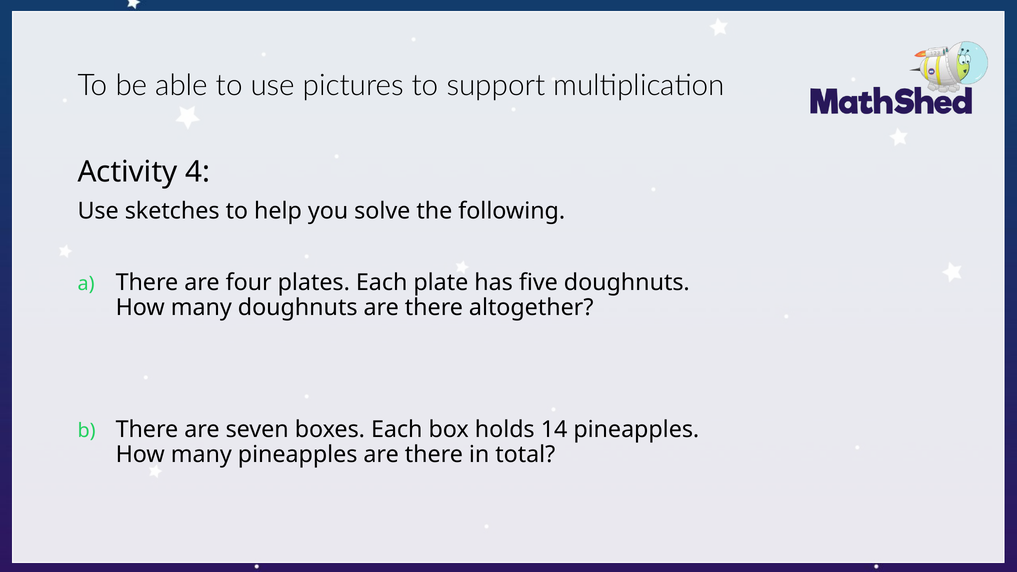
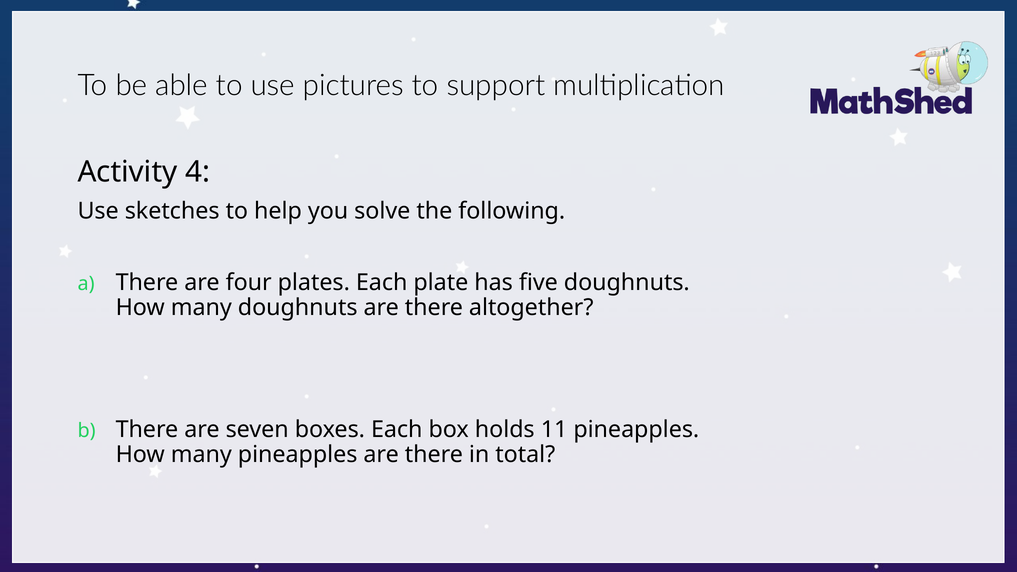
14: 14 -> 11 (554, 430)
